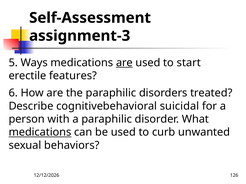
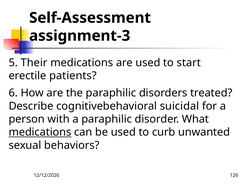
Ways: Ways -> Their (34, 63)
are underline: present -> none (124, 63)
features: features -> patients (73, 76)
